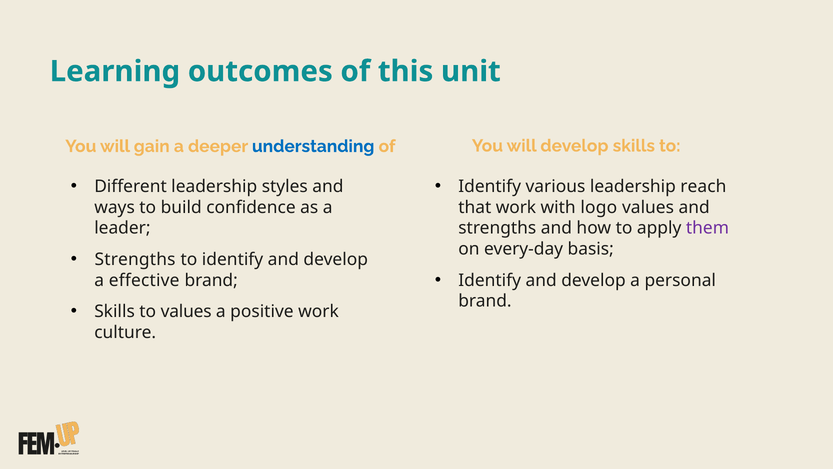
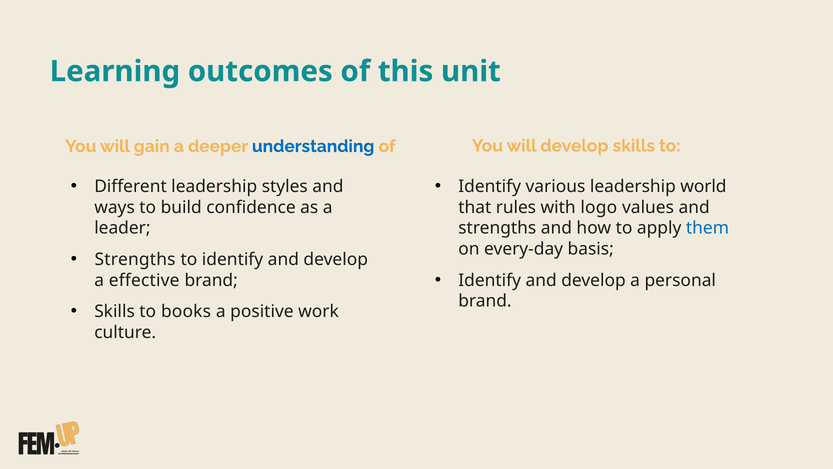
reach: reach -> world (703, 186)
that work: work -> rules (516, 207)
them colour: purple -> blue (707, 228)
to values: values -> books (186, 311)
